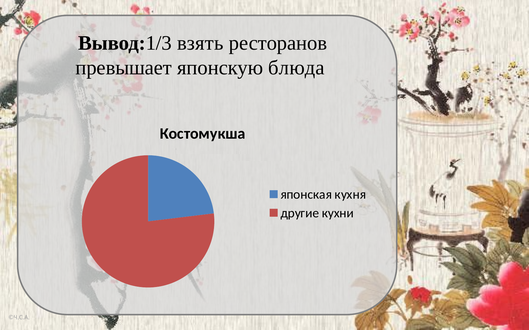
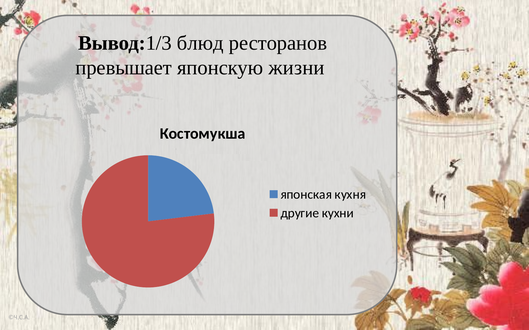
взять: взять -> блюд (200, 43)
блюда: блюда -> жизни (296, 68)
